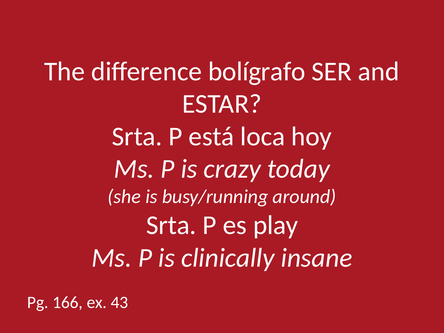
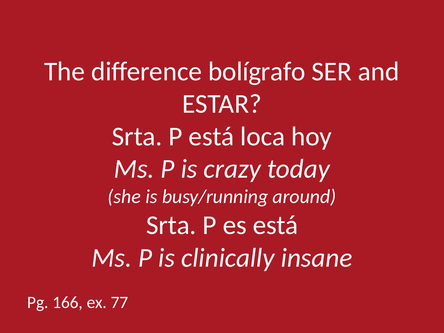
es play: play -> está (276, 225)
43: 43 -> 77 (120, 303)
